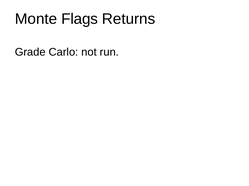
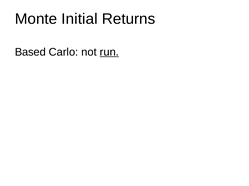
Flags: Flags -> Initial (79, 19)
Grade: Grade -> Based (30, 52)
run underline: none -> present (109, 52)
